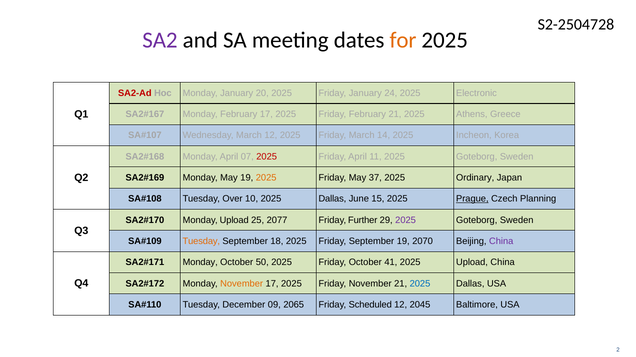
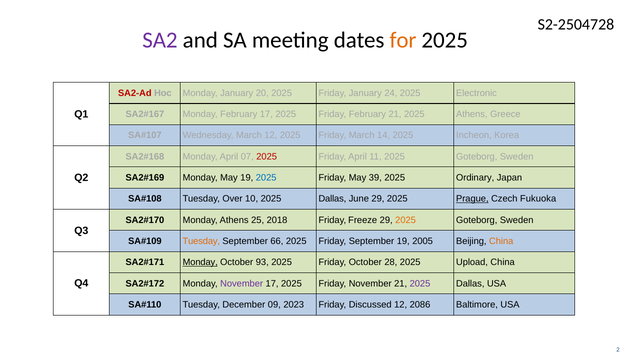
2025 colour: orange -> blue (266, 178)
37: 37 -> 39 (375, 178)
June 15: 15 -> 29 (378, 199)
Planning: Planning -> Fukuoka (538, 199)
Monday Upload: Upload -> Athens (234, 220)
2077: 2077 -> 2018 (277, 220)
Further: Further -> Freeze (363, 220)
2025 colour: purple -> orange (406, 220)
18: 18 -> 66 (277, 242)
2070: 2070 -> 2005 (423, 242)
China colour: purple -> orange (501, 242)
Monday underline: none -> present (200, 263)
50: 50 -> 93 (262, 263)
41: 41 -> 28 (391, 263)
November colour: orange -> purple (242, 284)
2025 colour: blue -> purple (420, 284)
2065: 2065 -> 2023 (294, 305)
Scheduled: Scheduled -> Discussed (370, 305)
2045: 2045 -> 2086 (420, 305)
